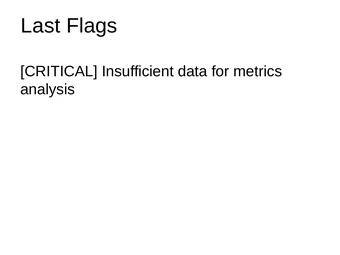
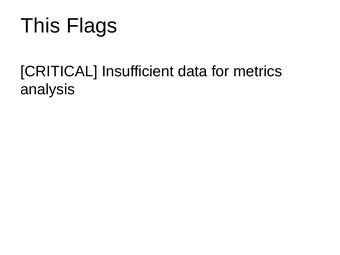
Last: Last -> This (40, 26)
